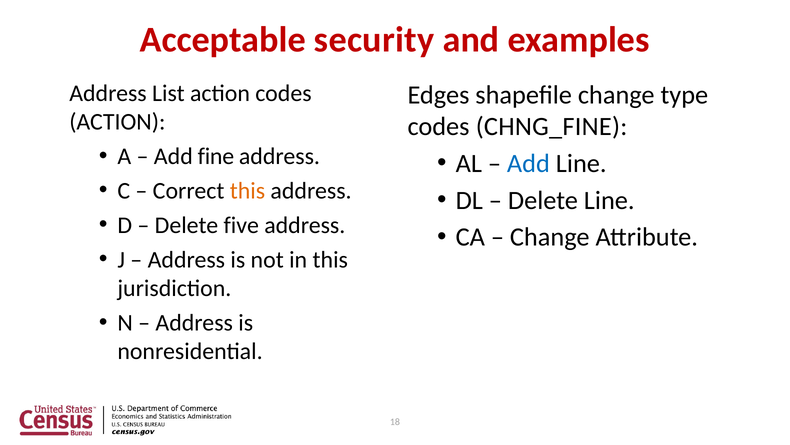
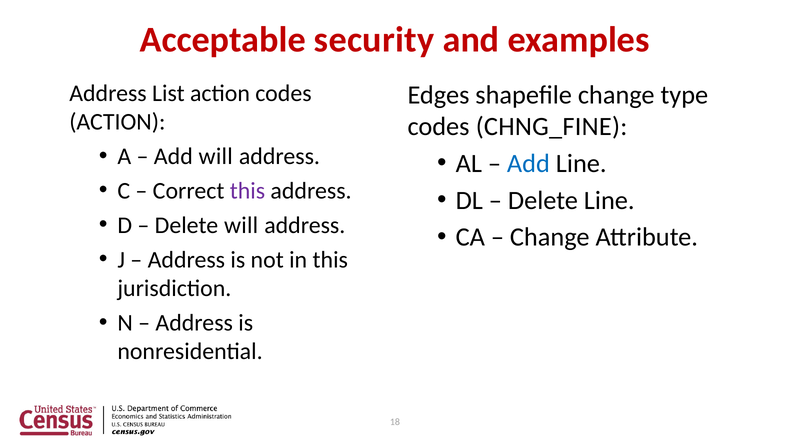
Add fine: fine -> will (216, 156)
this colour: orange -> purple (247, 190)
Delete five: five -> will (241, 225)
